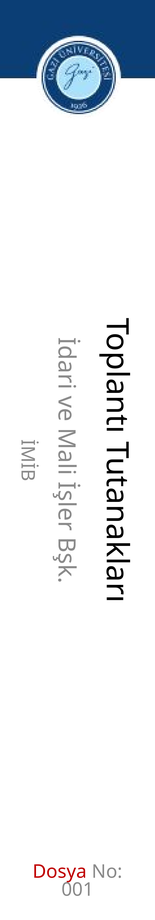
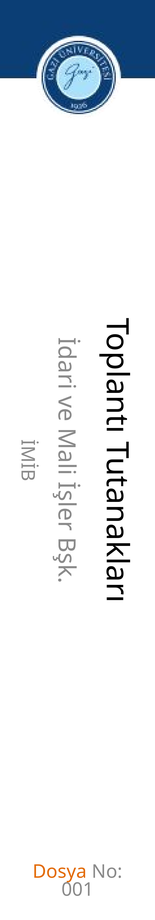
Dosya colour: red -> orange (60, 871)
